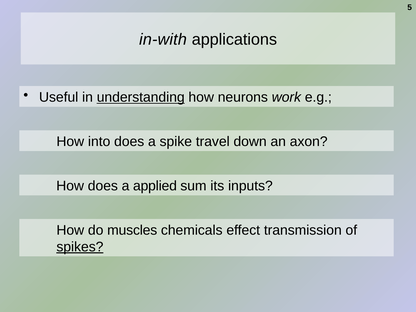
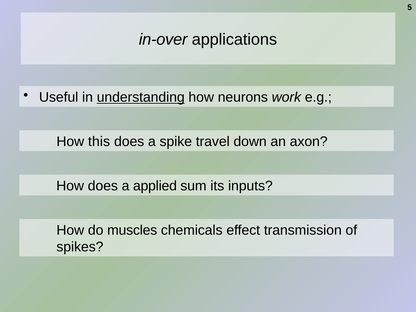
in-with: in-with -> in-over (163, 40)
into: into -> this (99, 142)
spikes underline: present -> none (80, 247)
